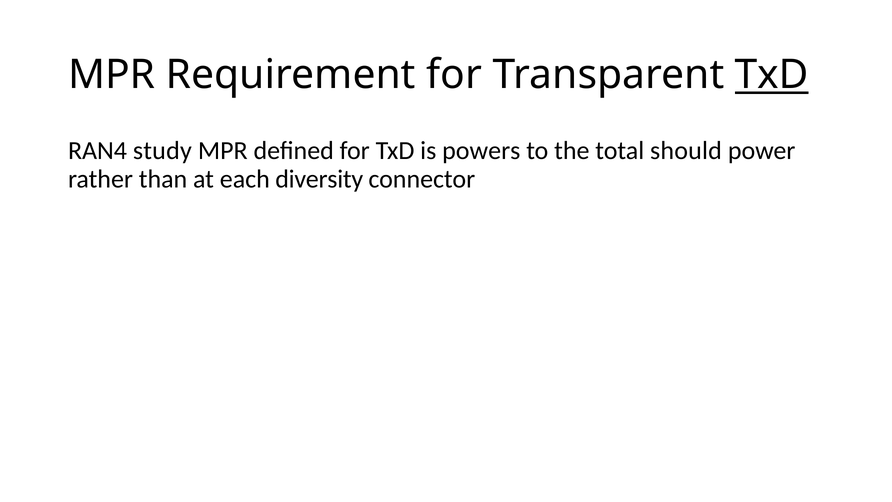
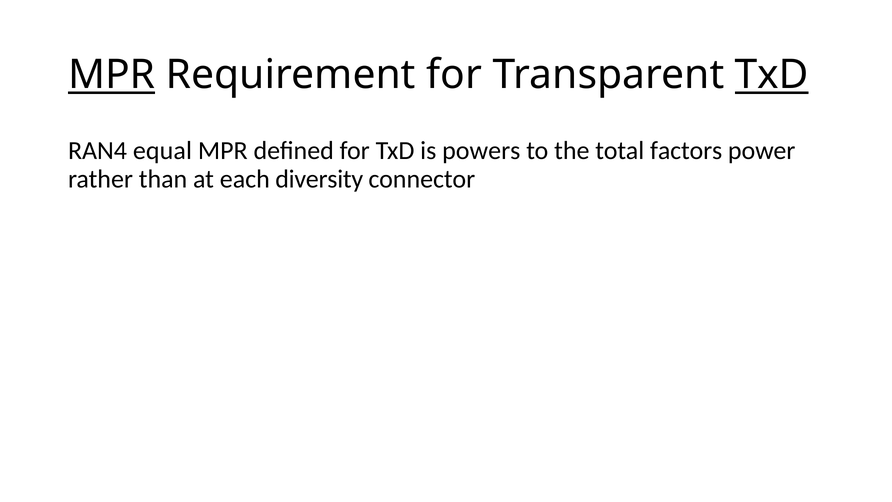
MPR underline: none -> present (112, 75)
study: study -> equal (162, 151)
should: should -> factors (686, 151)
